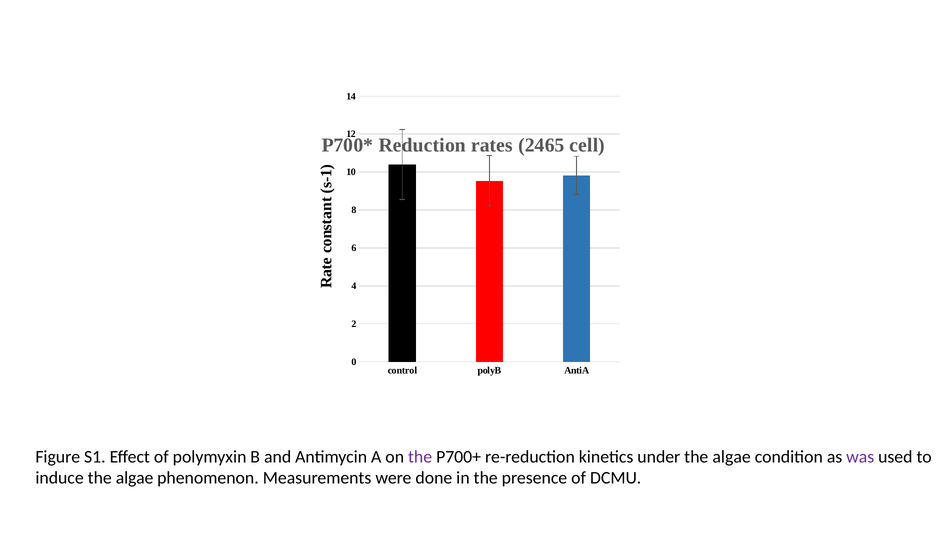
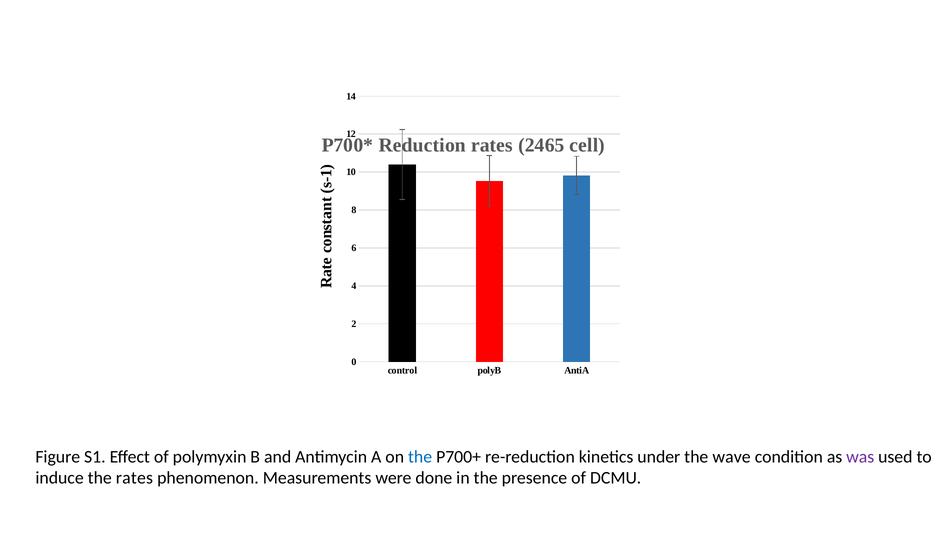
the colour: purple -> blue (420, 456)
under the algae: algae -> wave (732, 456)
induce the algae: algae -> rates (134, 478)
